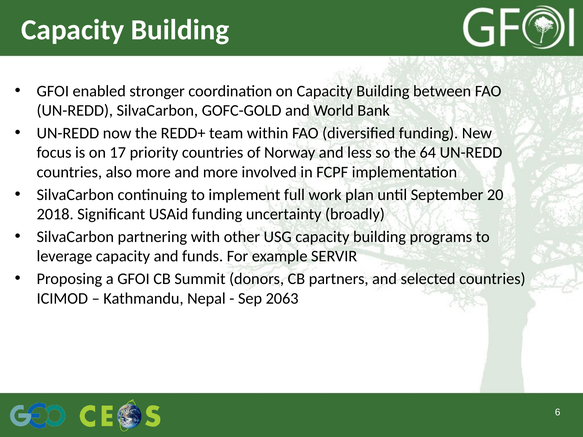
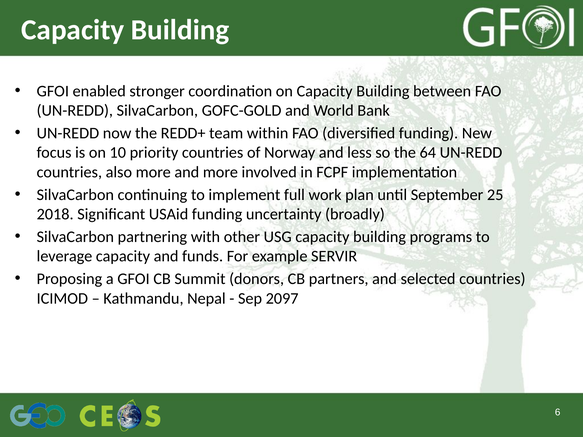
17: 17 -> 10 (118, 153)
20: 20 -> 25 (495, 195)
2063: 2063 -> 2097 (282, 299)
